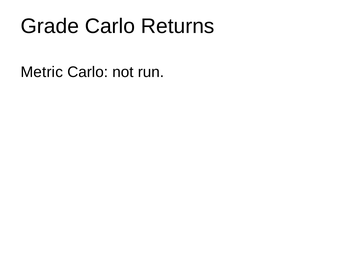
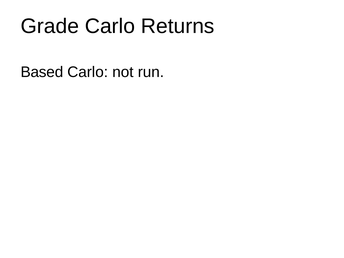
Metric: Metric -> Based (42, 72)
